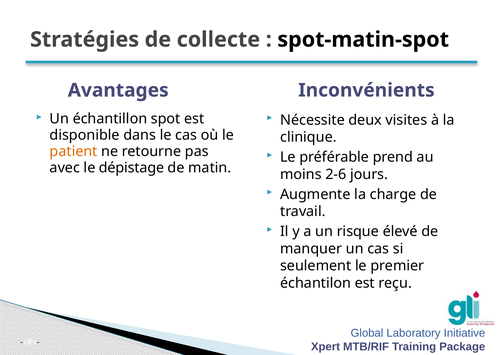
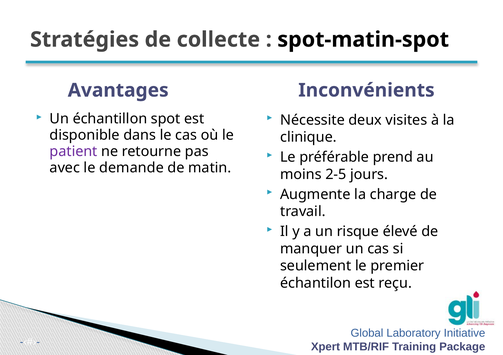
patient colour: orange -> purple (74, 151)
dépistage: dépistage -> demande (131, 168)
2-6: 2-6 -> 2-5 (336, 174)
